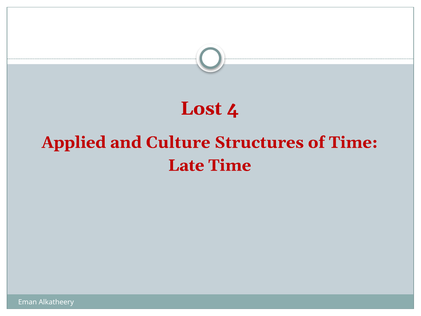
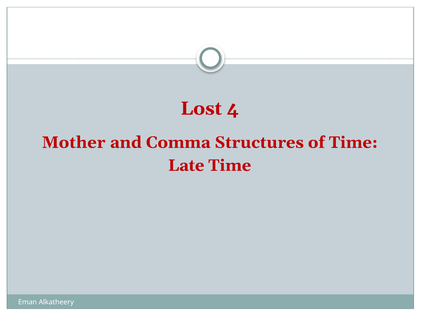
Applied: Applied -> Mother (74, 142)
Culture: Culture -> Comma (178, 142)
